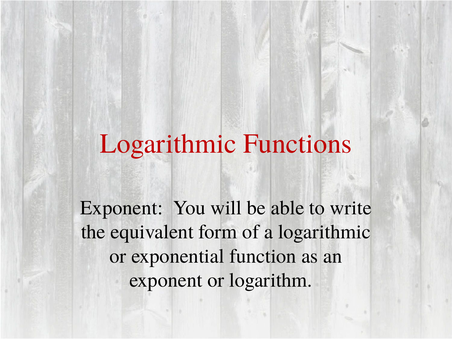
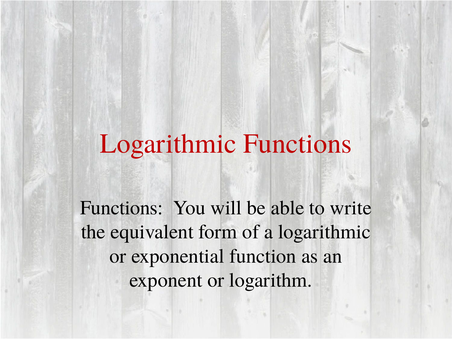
Exponent: Exponent -> Functions (122, 208)
